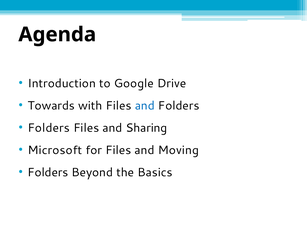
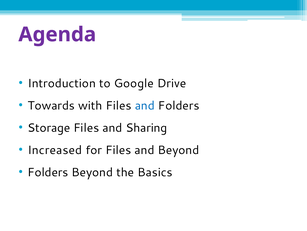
Agenda colour: black -> purple (57, 34)
Folders: Folders -> Storage (49, 127)
Microsoft: Microsoft -> Increased (55, 150)
and Moving: Moving -> Beyond (178, 150)
